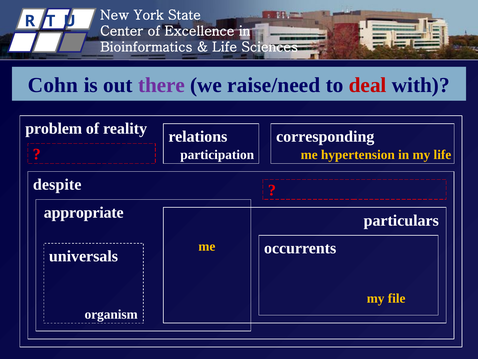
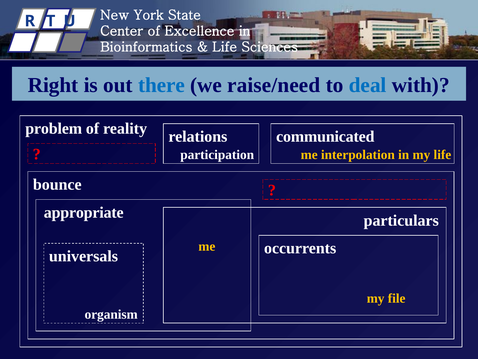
Cohn: Cohn -> Right (53, 85)
there colour: purple -> blue (161, 85)
deal colour: red -> blue (368, 85)
corresponding: corresponding -> communicated (325, 137)
hypertension: hypertension -> interpolation (358, 155)
despite: despite -> bounce (57, 184)
